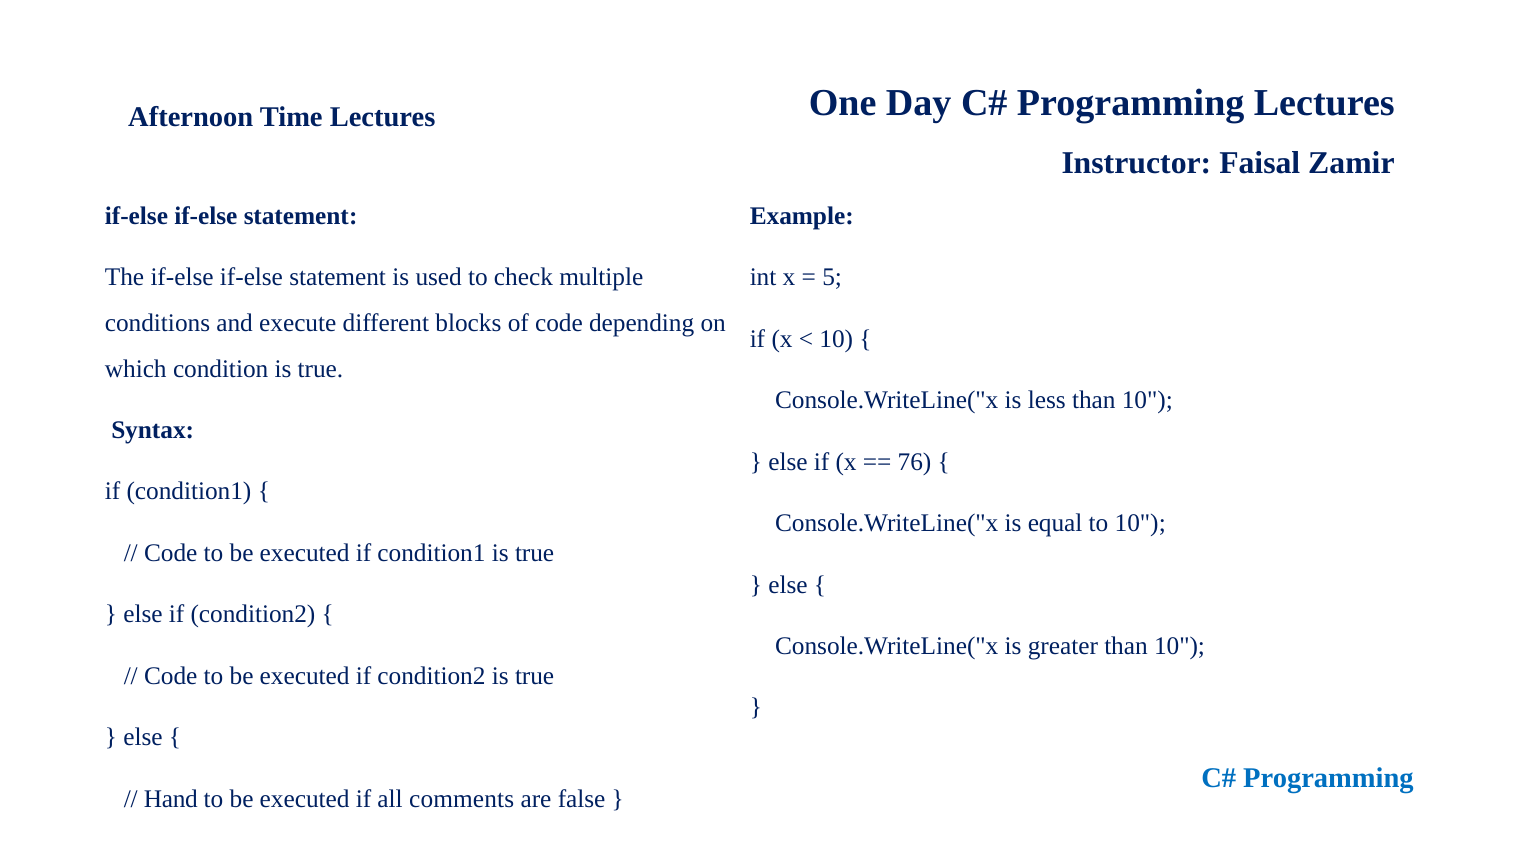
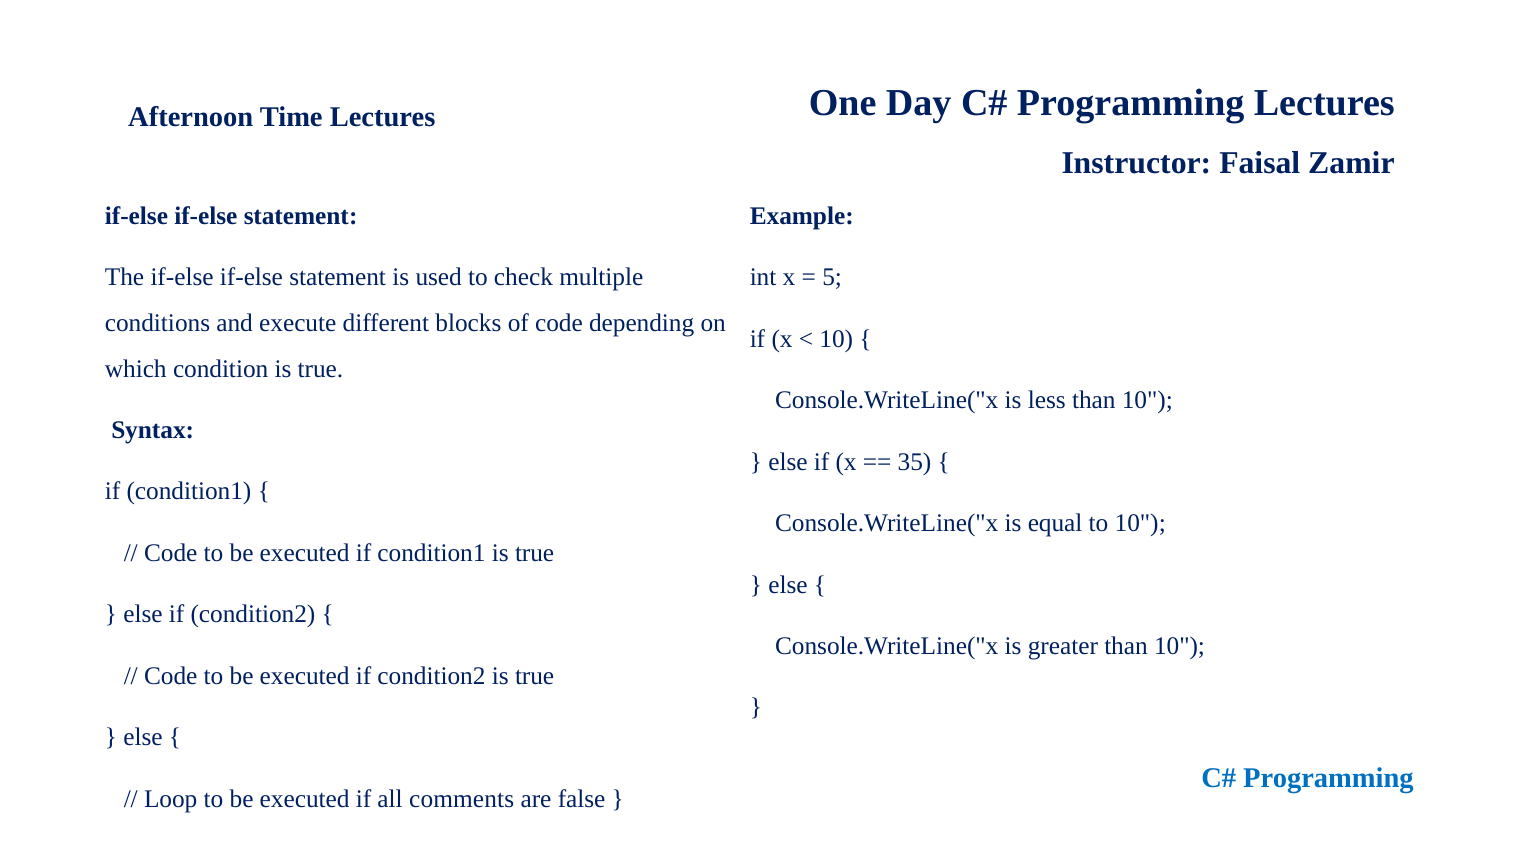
76: 76 -> 35 (915, 462)
Hand: Hand -> Loop (171, 799)
